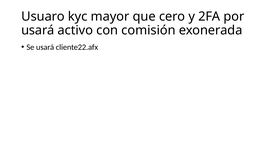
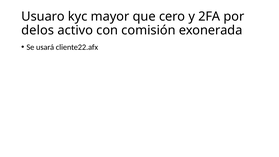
usará: usará -> delos (38, 30)
